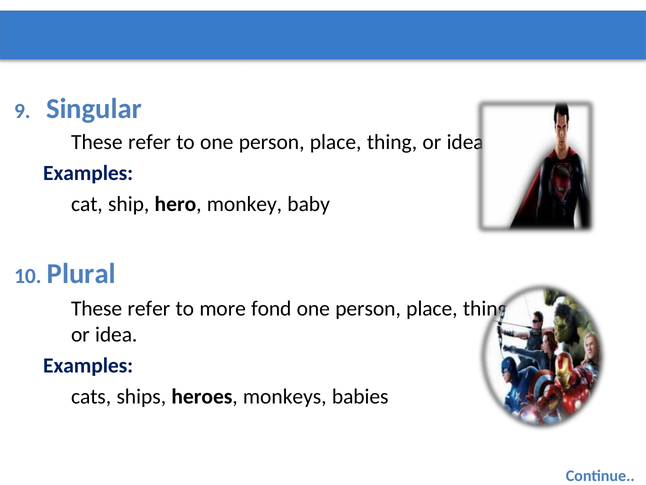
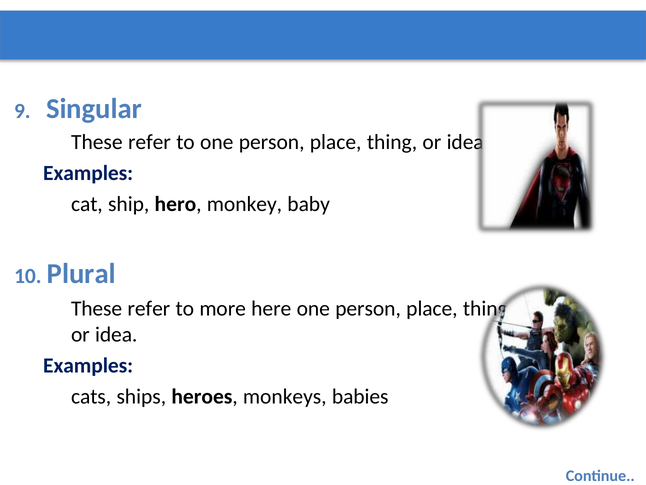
fond: fond -> here (271, 309)
